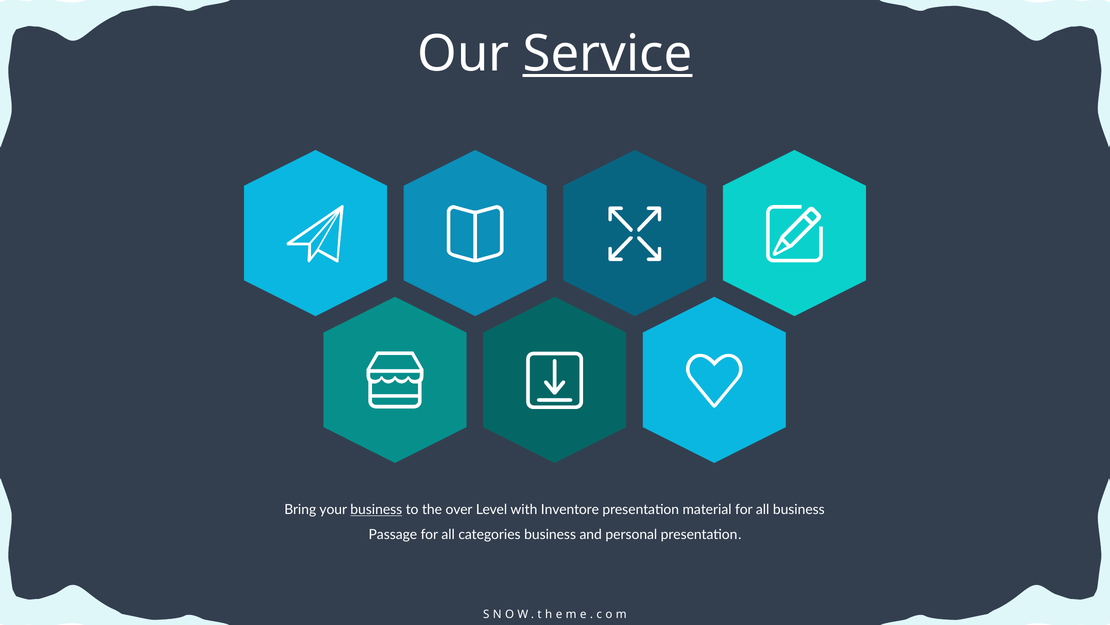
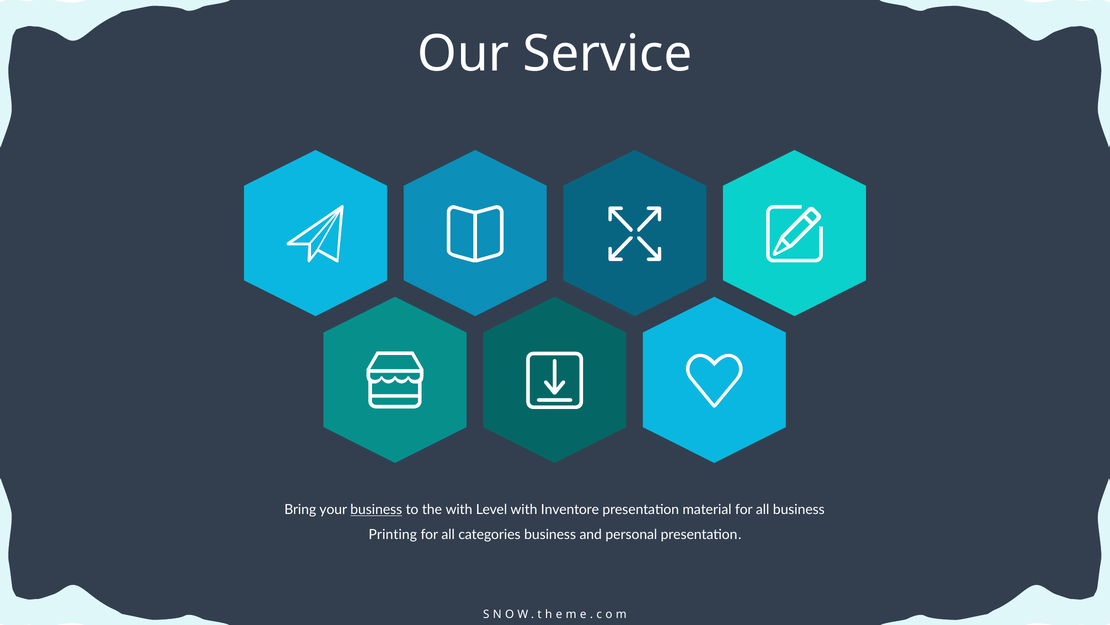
Service underline: present -> none (607, 54)
the over: over -> with (459, 509)
Passage: Passage -> Printing (393, 534)
